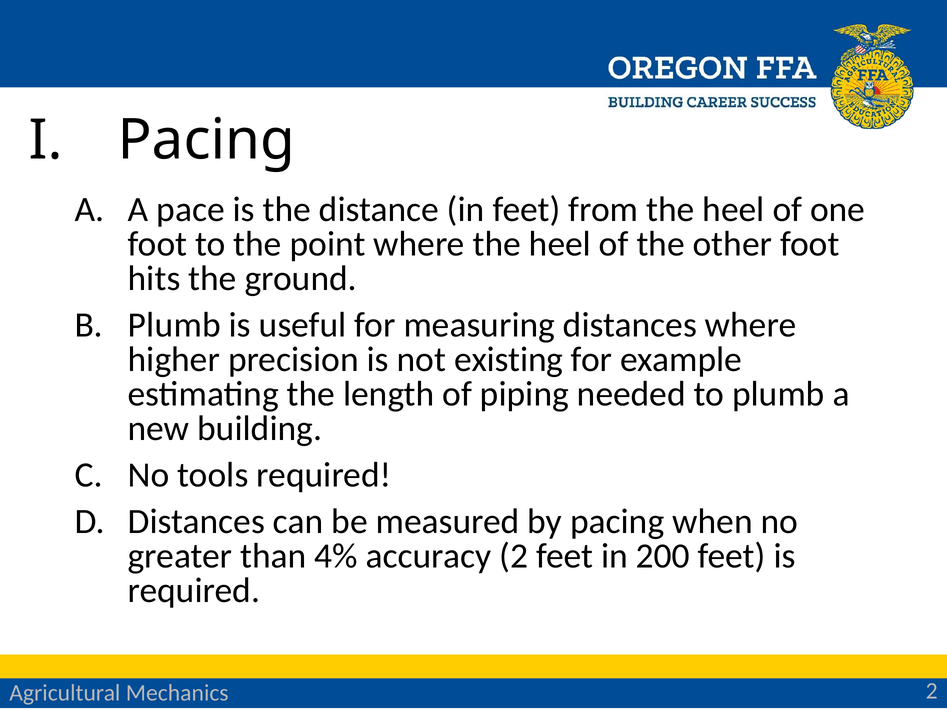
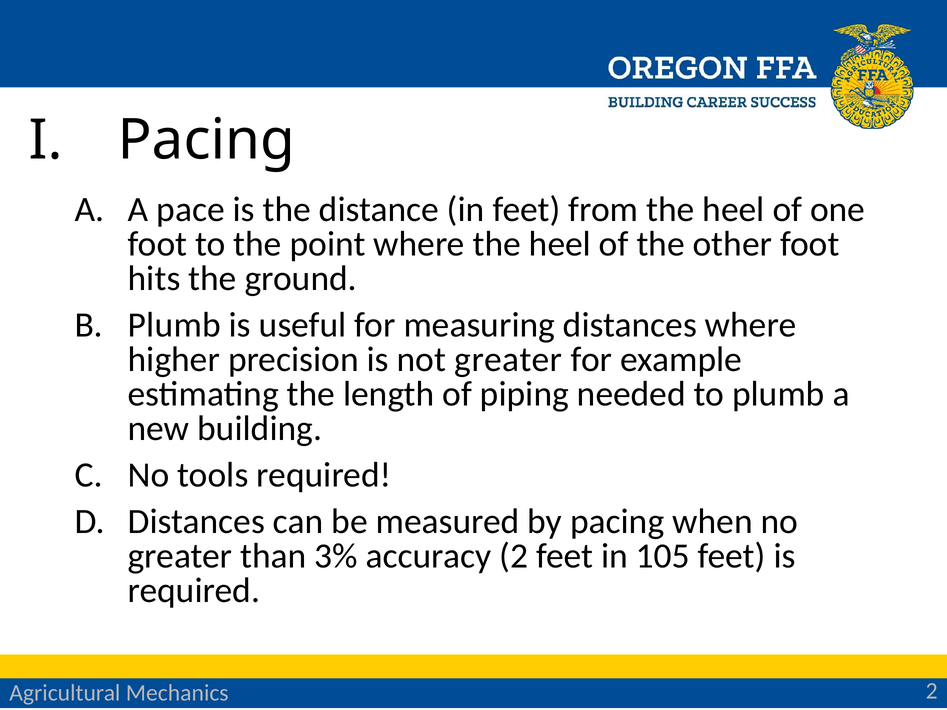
not existing: existing -> greater (508, 360)
4%: 4% -> 3% (336, 556)
200: 200 -> 105 (663, 556)
